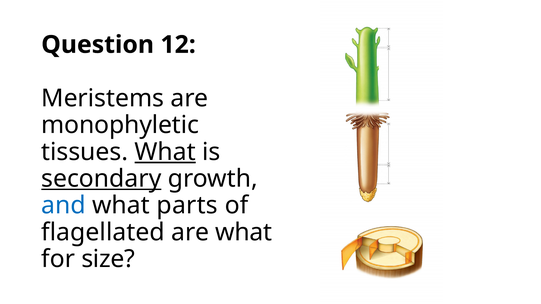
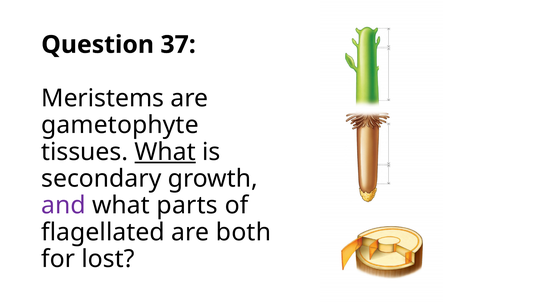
12: 12 -> 37 (178, 45)
monophyletic: monophyletic -> gametophyte (120, 125)
secondary underline: present -> none (101, 179)
and colour: blue -> purple (63, 206)
are what: what -> both (244, 232)
size: size -> lost (108, 259)
